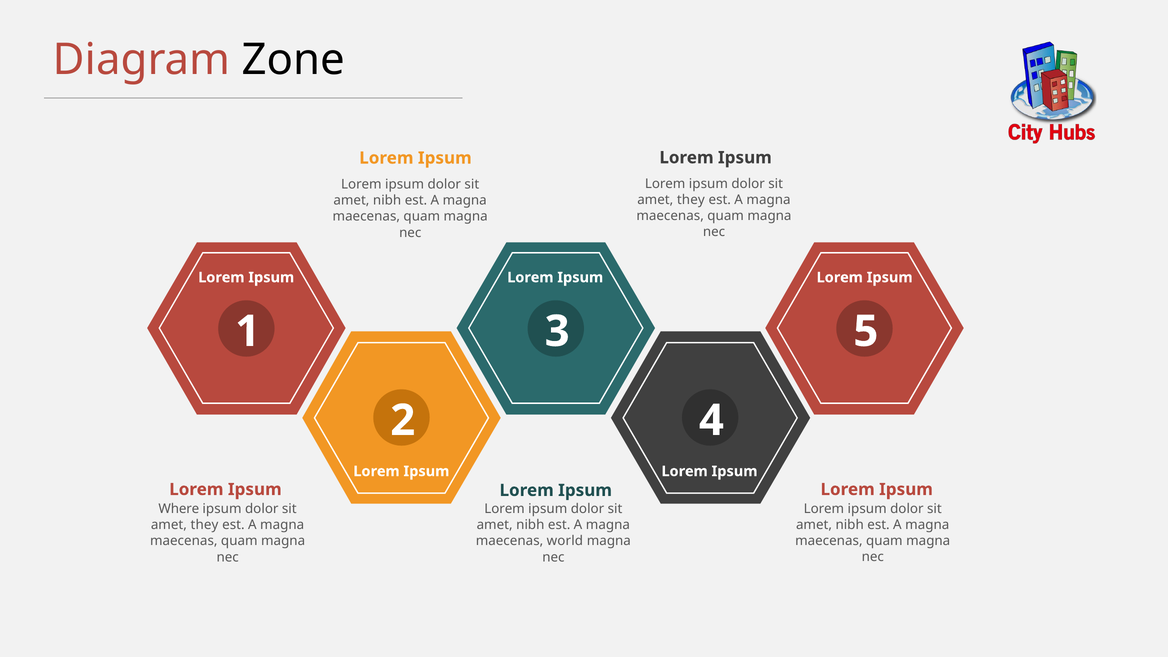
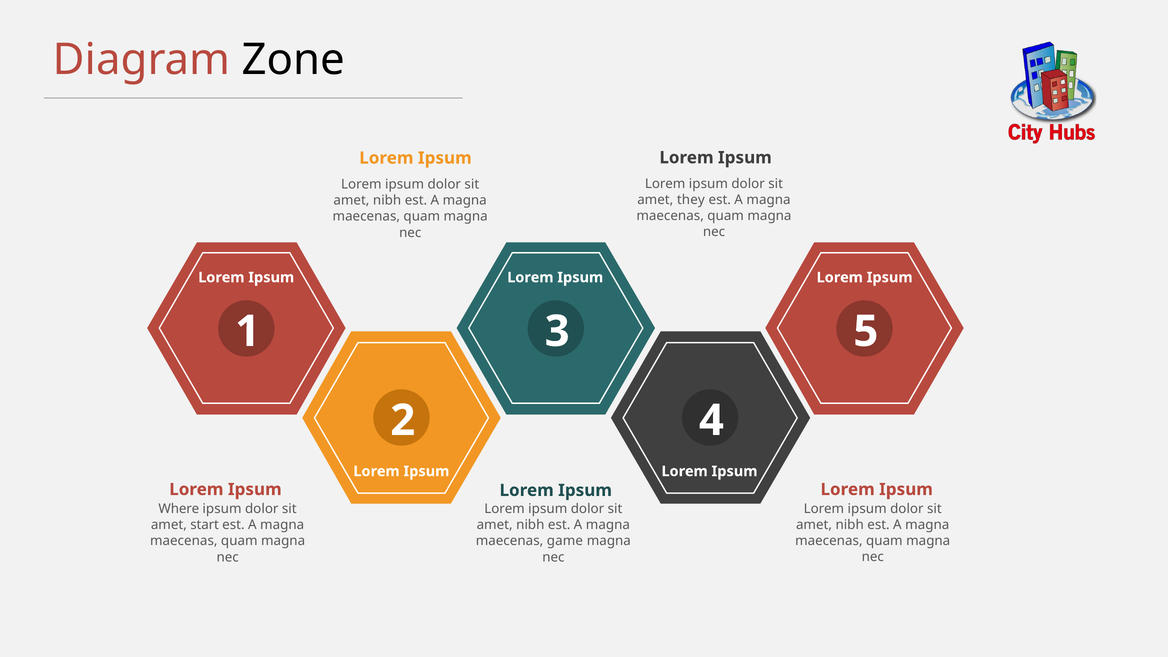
they: they -> start (205, 525)
world: world -> game (565, 541)
